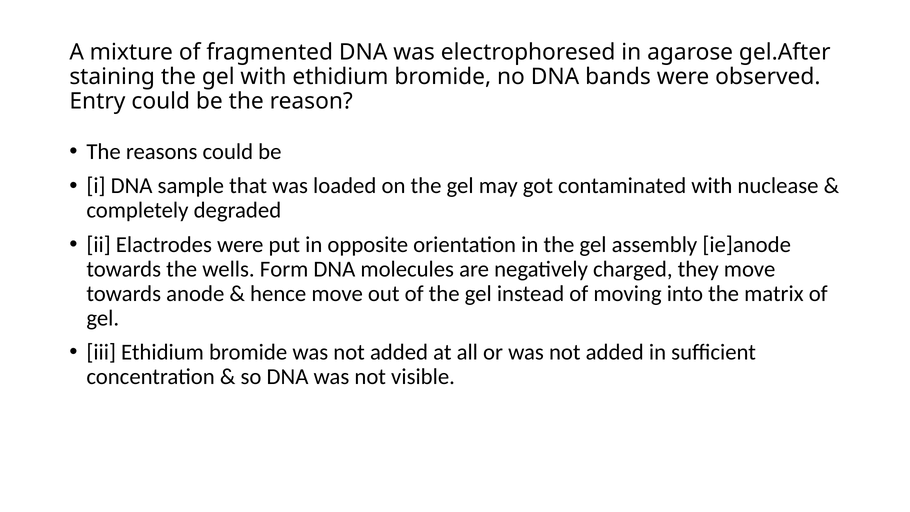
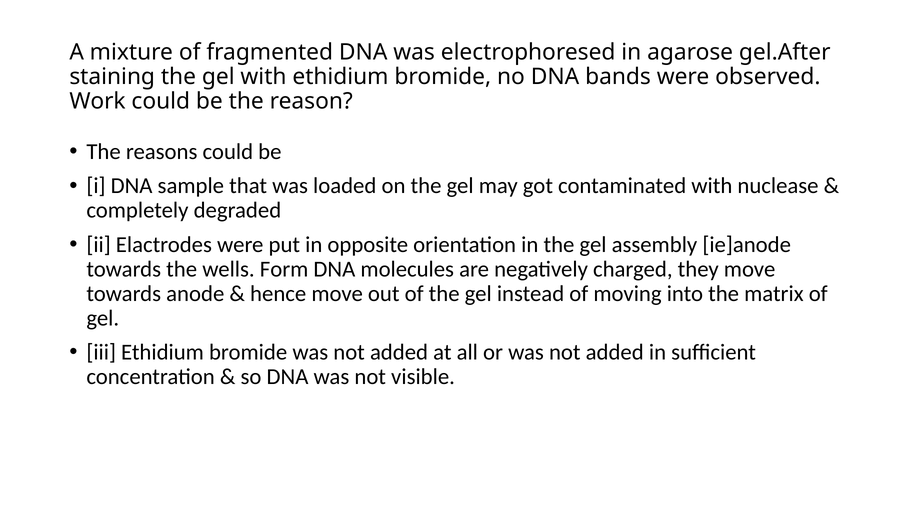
Entry: Entry -> Work (97, 101)
